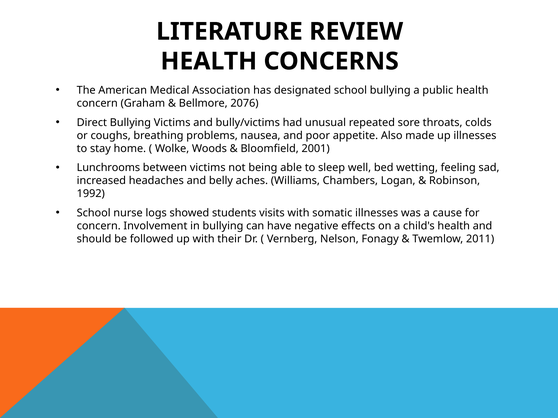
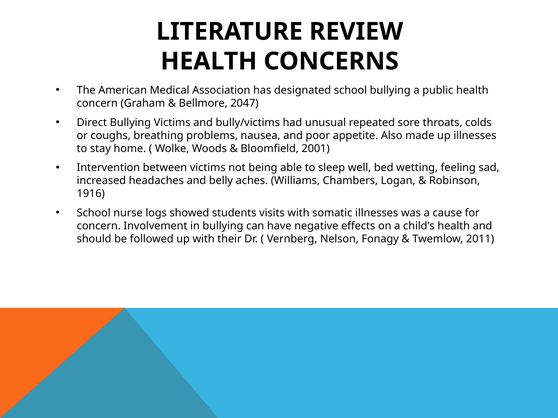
2076: 2076 -> 2047 (244, 103)
Lunchrooms: Lunchrooms -> Intervention (108, 168)
1992: 1992 -> 1916 (91, 194)
